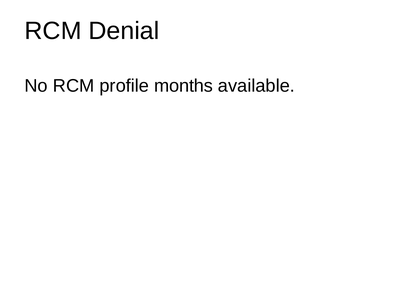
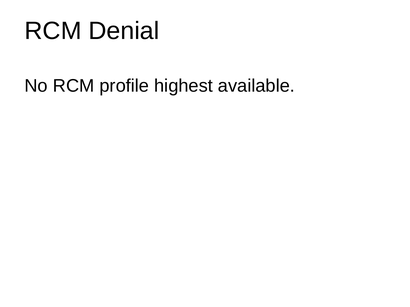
months: months -> highest (184, 86)
